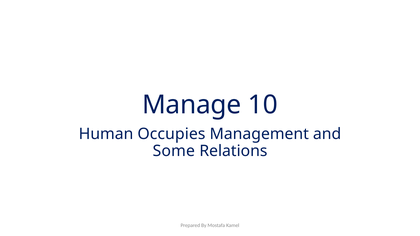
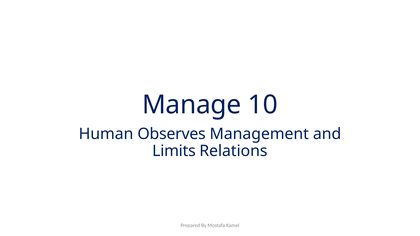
Occupies: Occupies -> Observes (172, 134)
Some: Some -> Limits (174, 151)
